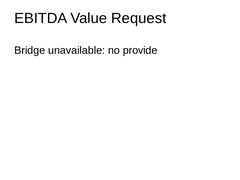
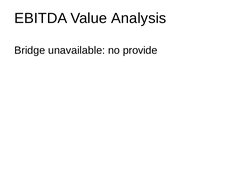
Request: Request -> Analysis (139, 18)
